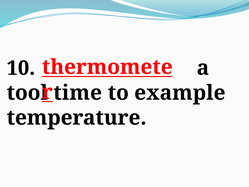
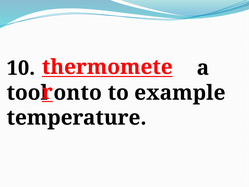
time: time -> onto (78, 93)
